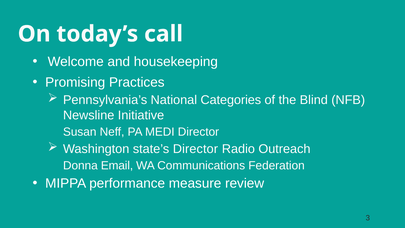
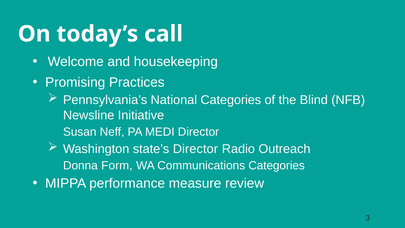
Email: Email -> Form (117, 165)
Communications Federation: Federation -> Categories (277, 165)
